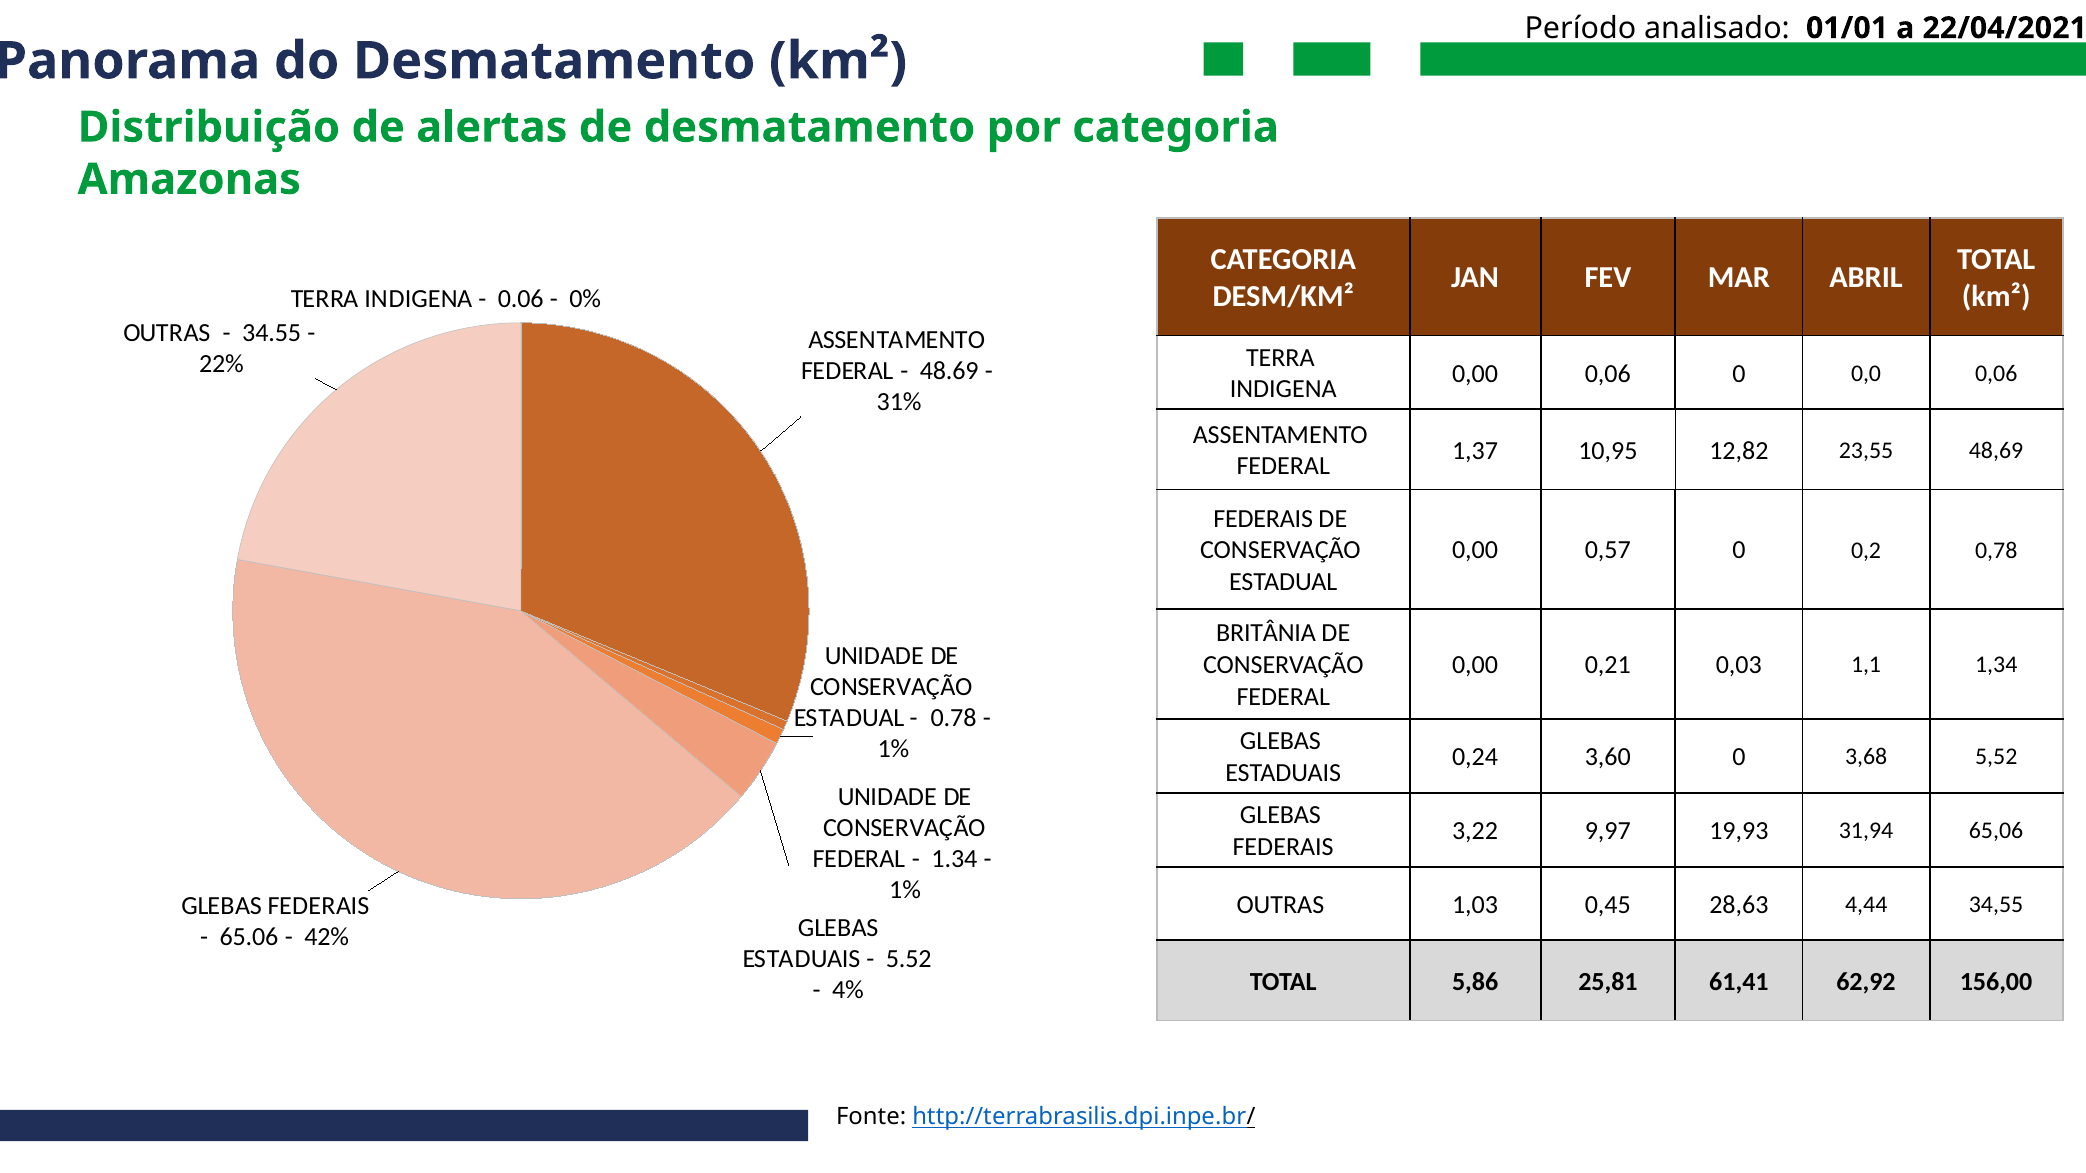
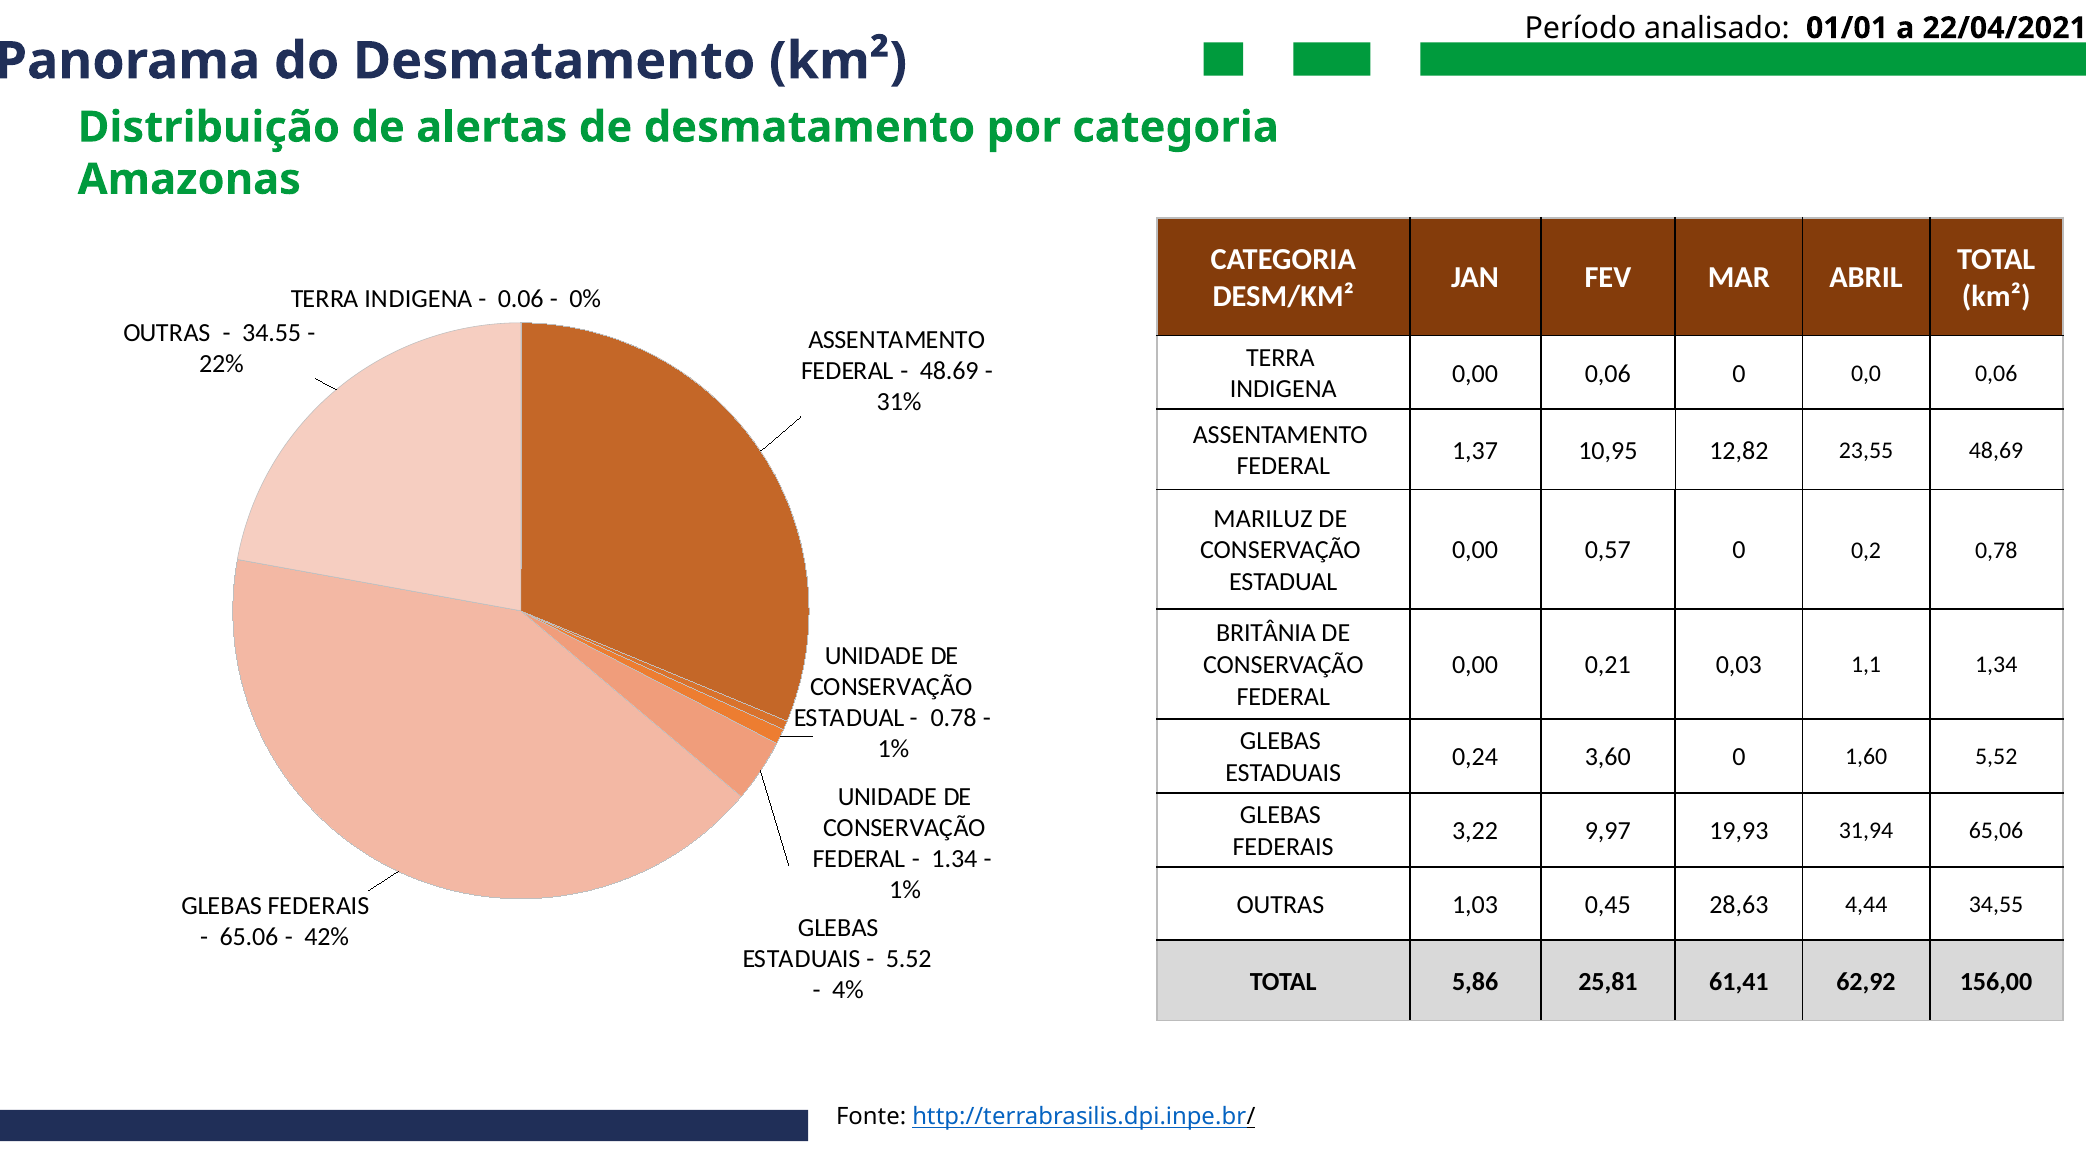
FEDERAIS: FEDERAIS -> MARILUZ (1263, 519)
3,68: 3,68 -> 1,60 (1866, 757)
